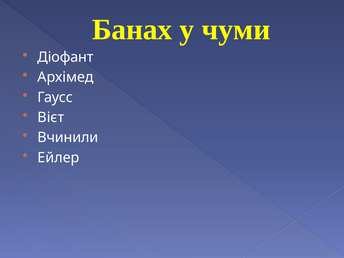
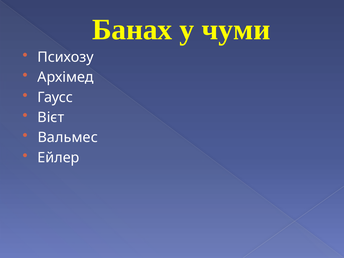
Діофант: Діофант -> Психозу (66, 57)
Вчинили: Вчинили -> Вальмес (68, 137)
